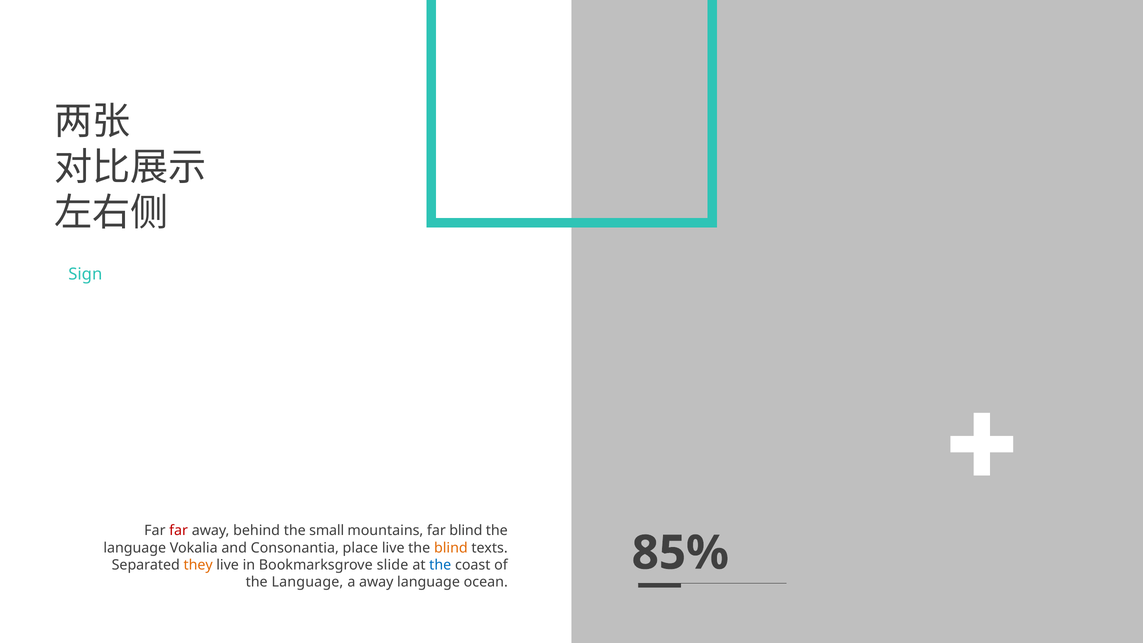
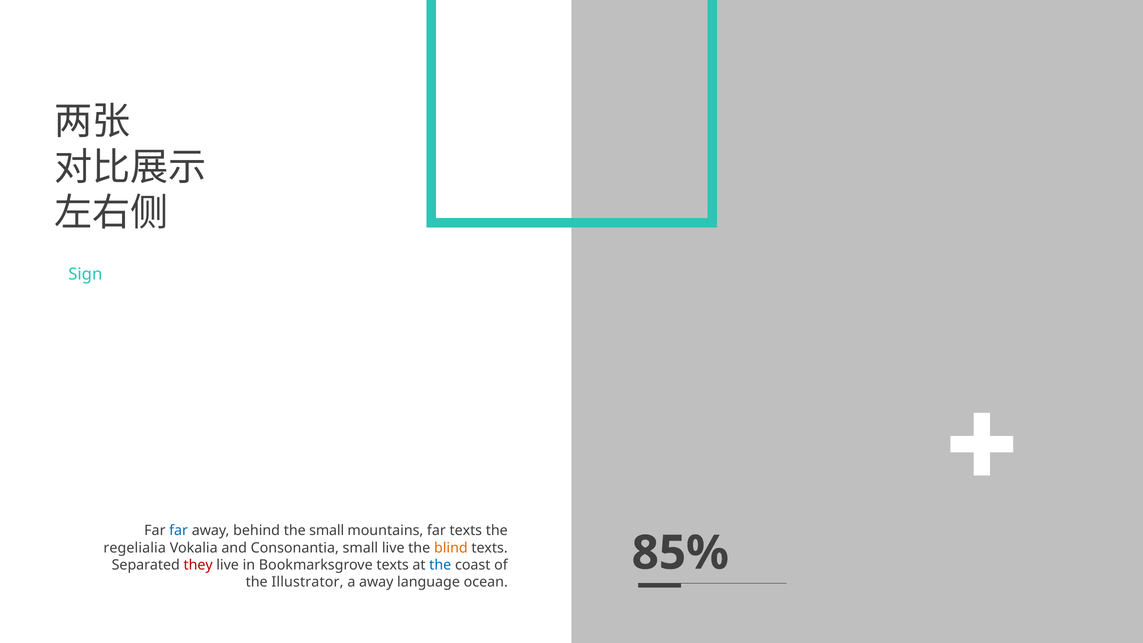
far colour: red -> blue (179, 531)
far blind: blind -> texts (466, 531)
language: language -> regelialia (135, 548)
Consonantia place: place -> small (360, 548)
they colour: orange -> red (198, 565)
Bookmarksgrove slide: slide -> texts (393, 565)
Language: Language -> Illustrator (307, 582)
